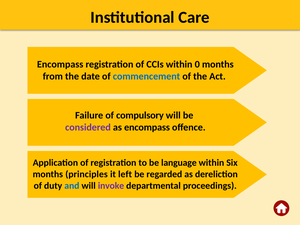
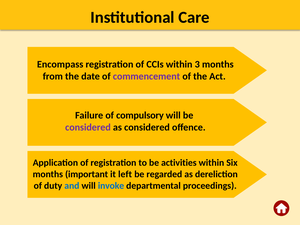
0: 0 -> 3 (197, 64)
commencement colour: blue -> purple (146, 76)
as encompass: encompass -> considered (147, 127)
language: language -> activities (179, 163)
principles: principles -> important (87, 174)
invoke colour: purple -> blue (111, 186)
